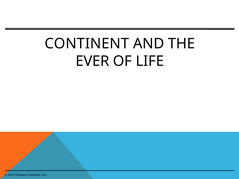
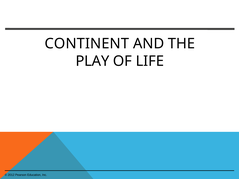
EVER: EVER -> PLAY (92, 61)
